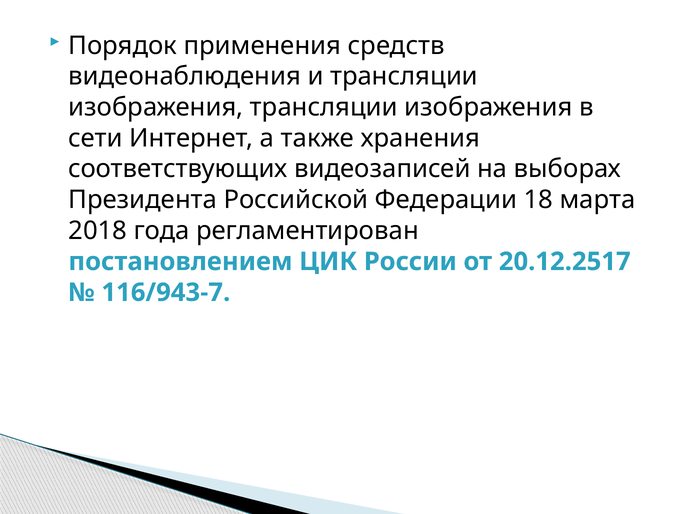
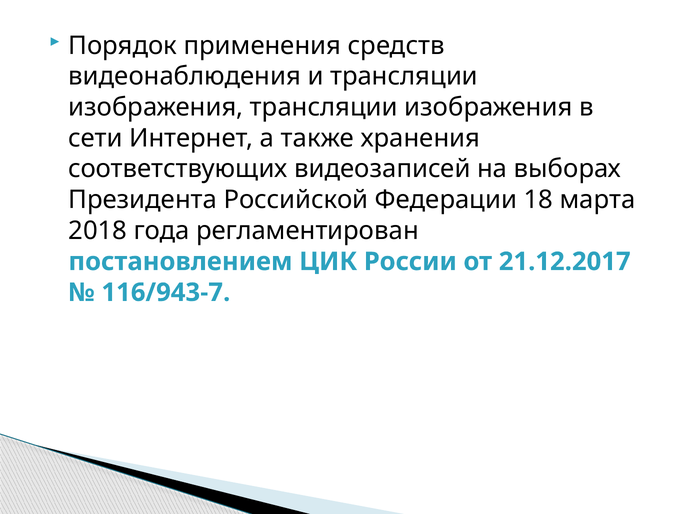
20.12.2517: 20.12.2517 -> 21.12.2017 (565, 261)
